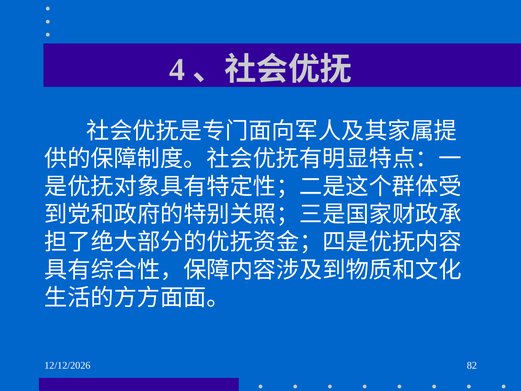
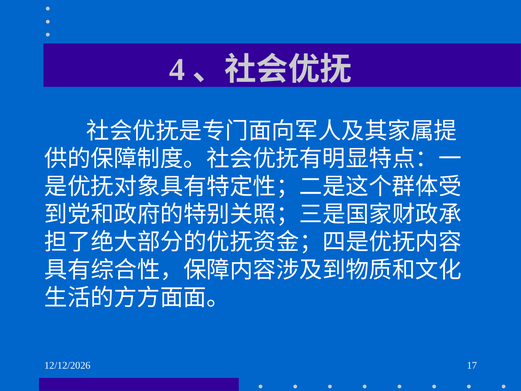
82: 82 -> 17 (472, 365)
